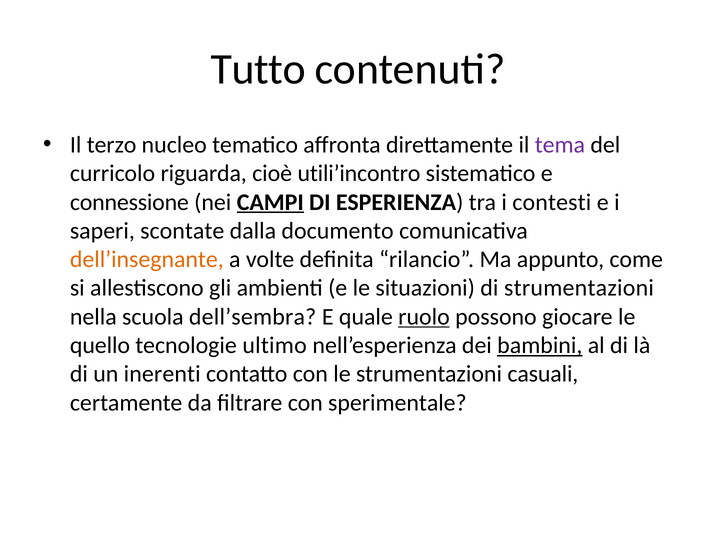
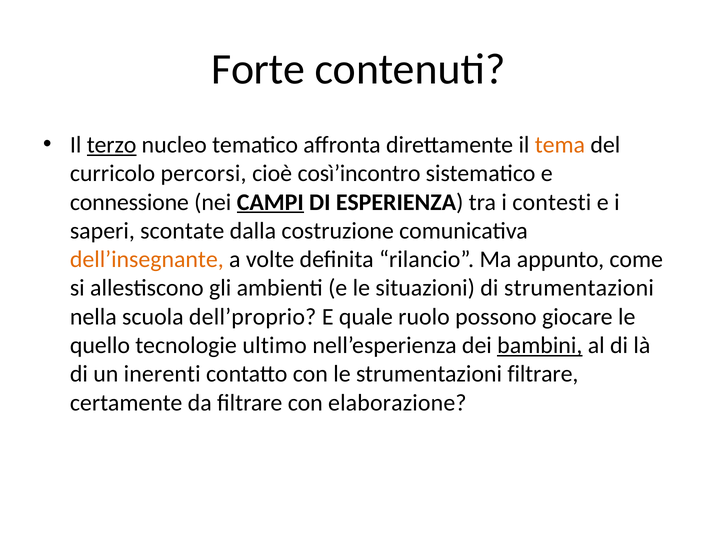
Tutto: Tutto -> Forte (258, 69)
terzo underline: none -> present (112, 145)
tema colour: purple -> orange (560, 145)
riguarda: riguarda -> percorsi (204, 174)
utili’incontro: utili’incontro -> così’incontro (359, 174)
documento: documento -> costruzione (338, 231)
dell’sembra: dell’sembra -> dell’proprio (253, 317)
ruolo underline: present -> none (424, 317)
strumentazioni casuali: casuali -> filtrare (543, 375)
sperimentale: sperimentale -> elaborazione (397, 403)
